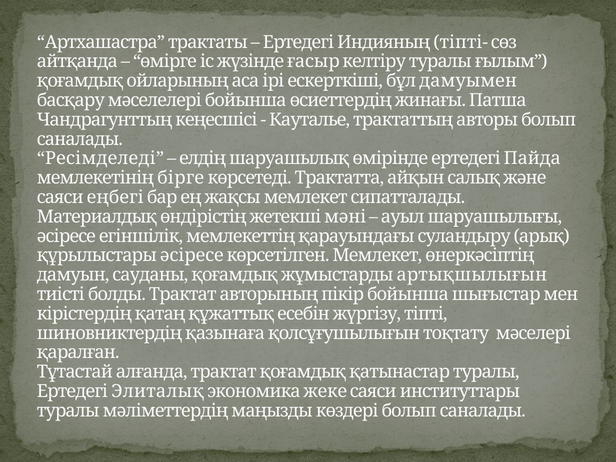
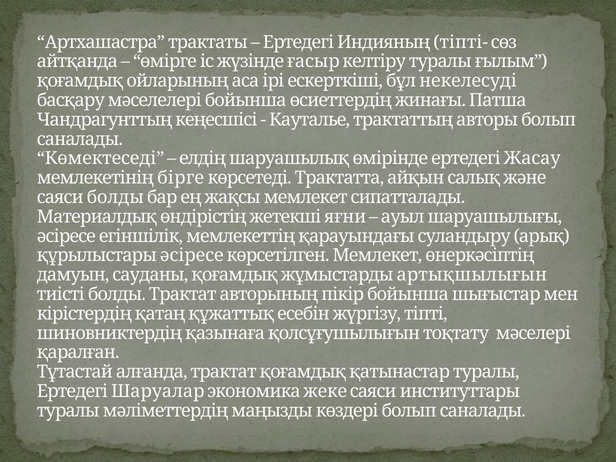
дамуымен: дамуымен -> некелесуді (468, 81)
Ресімделеді: Ресімделеді -> Көмектеседі (101, 159)
Пайда: Пайда -> Жасау (532, 159)
саяси еңбегі: еңбегі -> болды (115, 197)
мәні: мәні -> яғни (345, 217)
Элиталық: Элиталық -> Шаруалар (158, 391)
